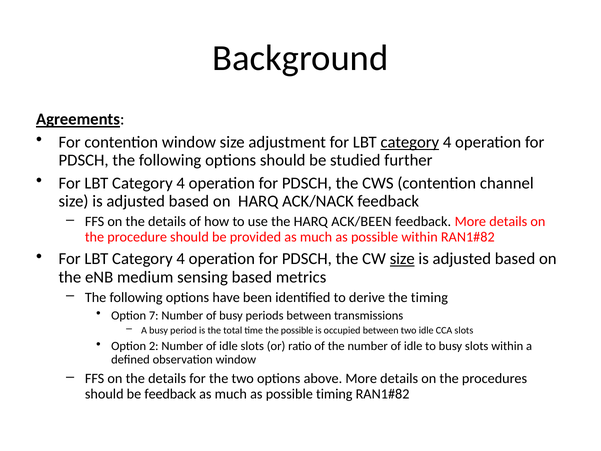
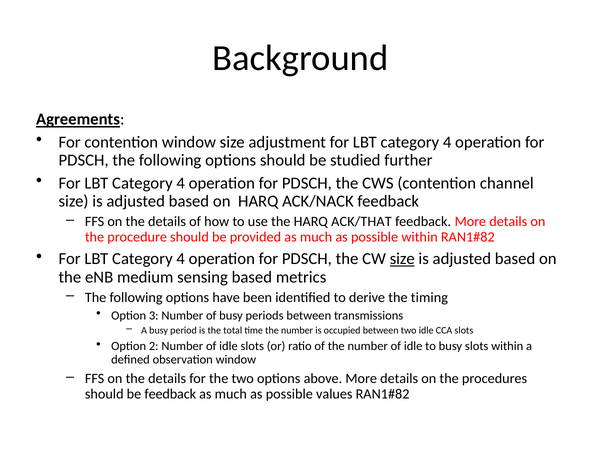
category underline: present -> none (410, 142)
ACK/BEEN: ACK/BEEN -> ACK/THAT (361, 222)
7: 7 -> 3 (154, 315)
time the possible: possible -> number (297, 330)
possible timing: timing -> values (334, 394)
